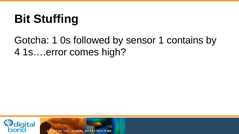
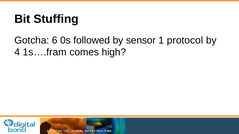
Gotcha 1: 1 -> 6 (55, 40)
contains: contains -> protocol (185, 40)
1s….error: 1s….error -> 1s….fram (45, 52)
